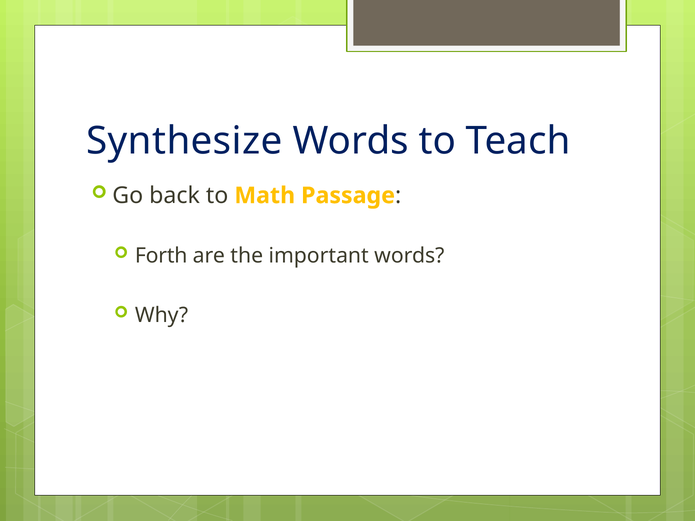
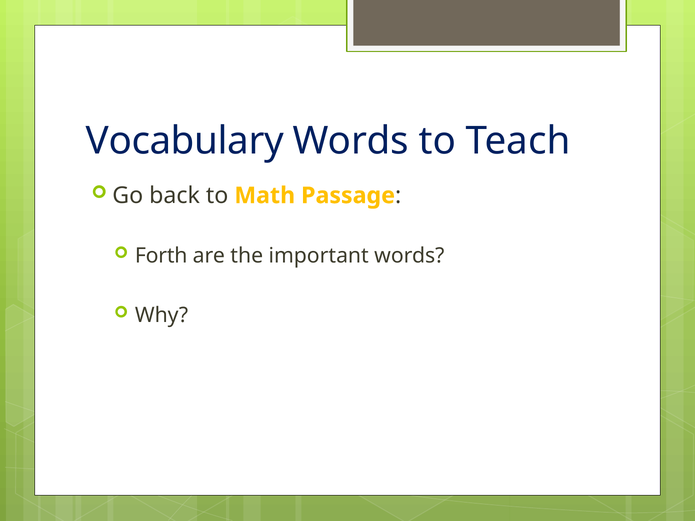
Synthesize: Synthesize -> Vocabulary (185, 141)
